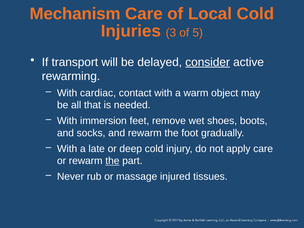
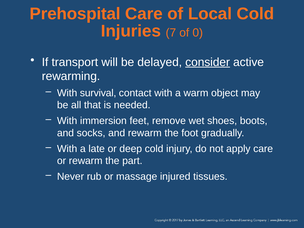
Mechanism: Mechanism -> Prehospital (75, 14)
3: 3 -> 7 (171, 33)
5: 5 -> 0 (198, 33)
cardiac: cardiac -> survival (98, 93)
the underline: present -> none (112, 161)
